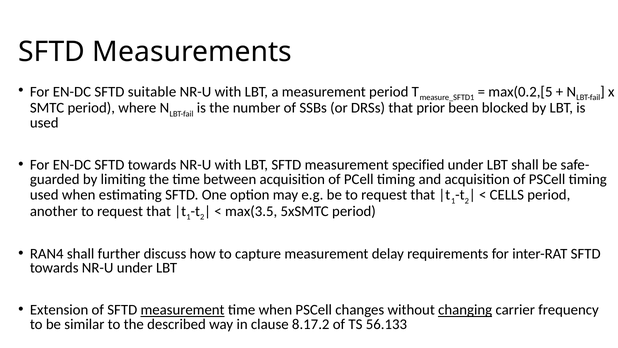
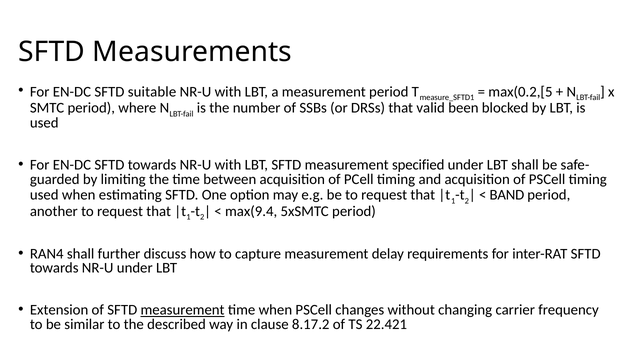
prior: prior -> valid (431, 108)
CELLS: CELLS -> BAND (507, 195)
max(3.5: max(3.5 -> max(9.4 (251, 211)
changing underline: present -> none (465, 310)
56.133: 56.133 -> 22.421 (386, 324)
